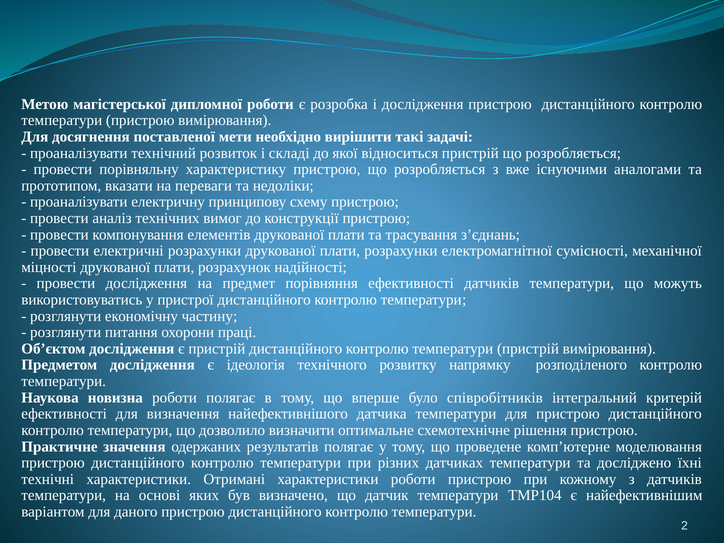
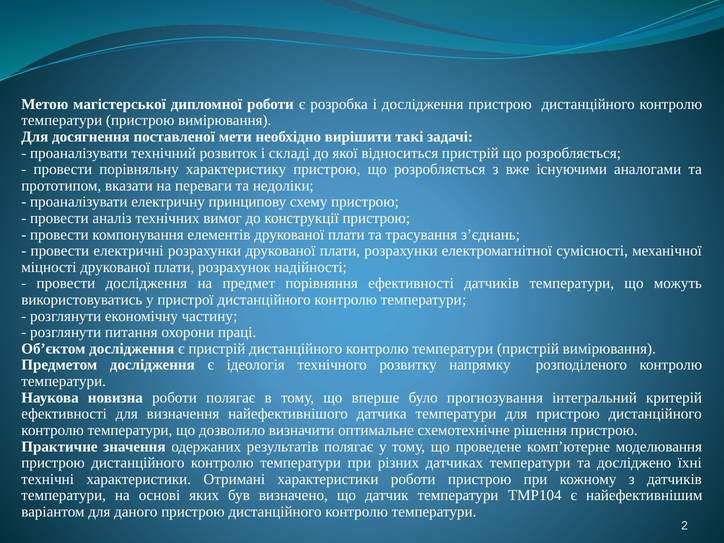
співробітників: співробітників -> прогнозування (495, 398)
